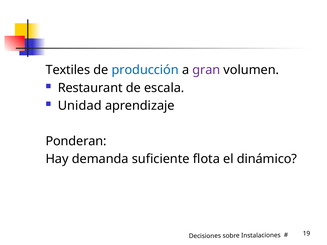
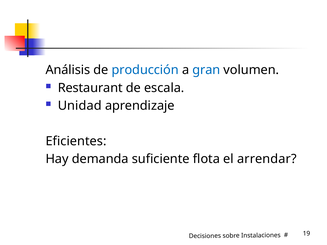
Textiles: Textiles -> Análisis (68, 70)
gran colour: purple -> blue (206, 70)
Ponderan: Ponderan -> Eficientes (76, 141)
dinámico: dinámico -> arrendar (267, 159)
